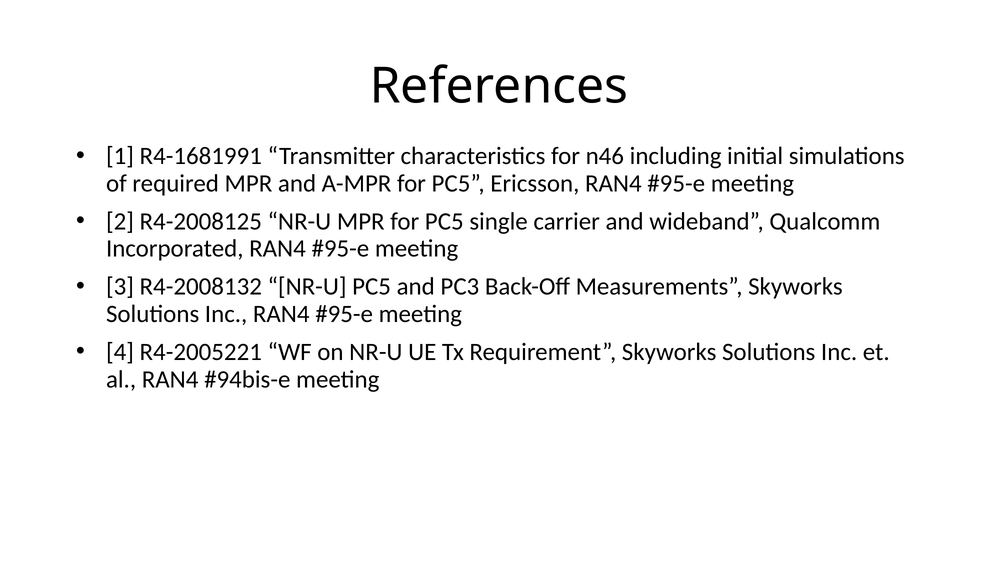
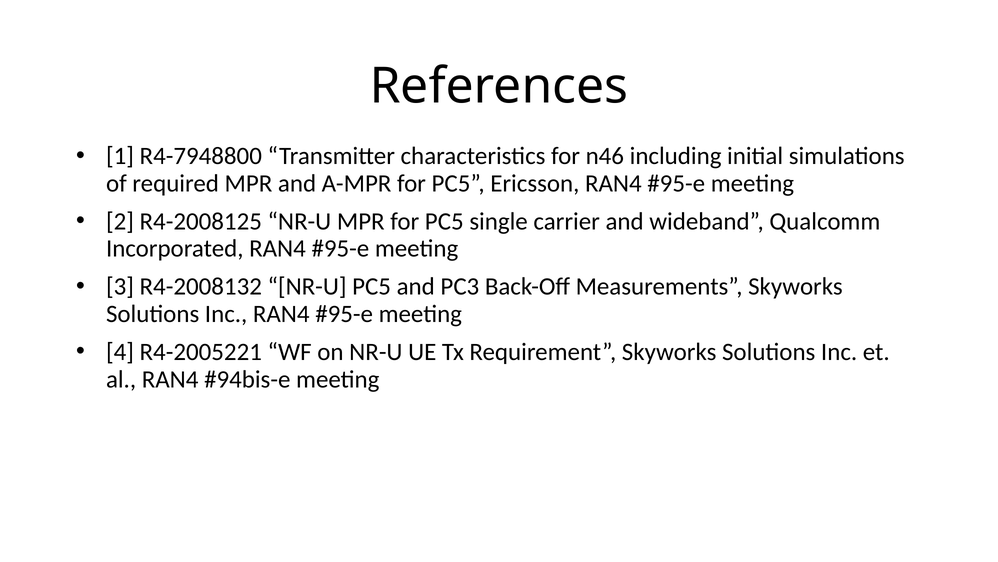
R4-1681991: R4-1681991 -> R4-7948800 (201, 156)
